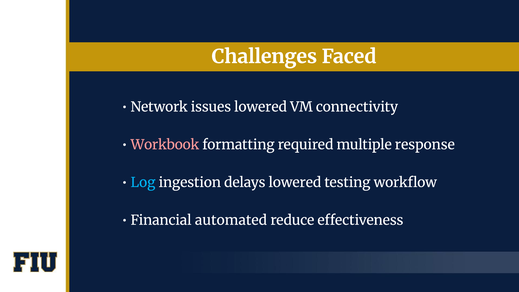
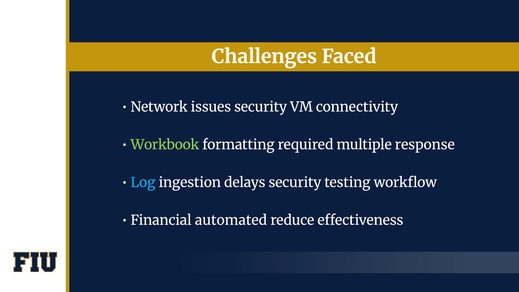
issues lowered: lowered -> security (261, 107)
Workbook colour: pink -> light green (165, 145)
delays lowered: lowered -> security (295, 182)
